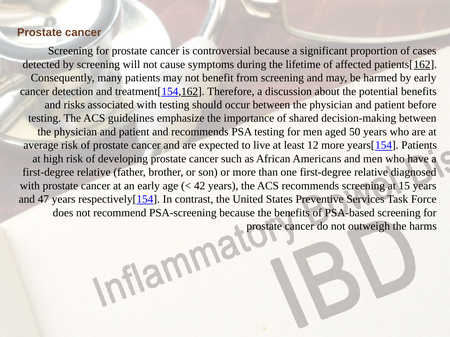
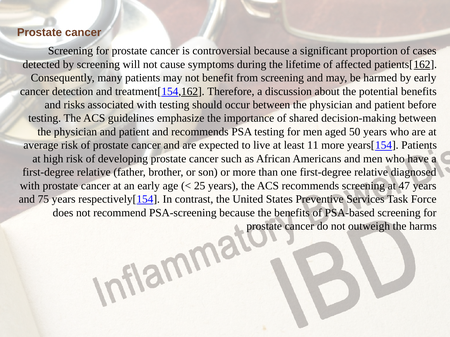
12: 12 -> 11 (313, 145)
42: 42 -> 25 (200, 186)
15: 15 -> 47 (404, 186)
47: 47 -> 75 (43, 199)
